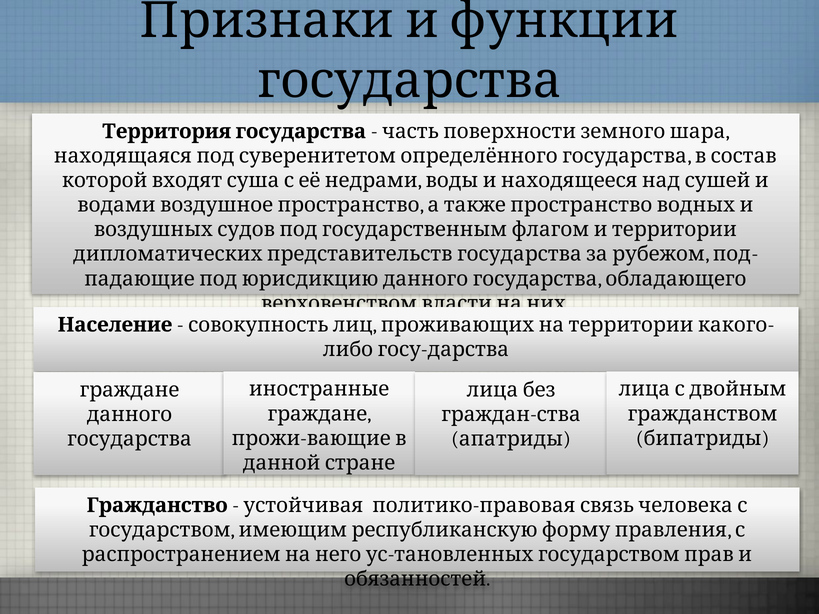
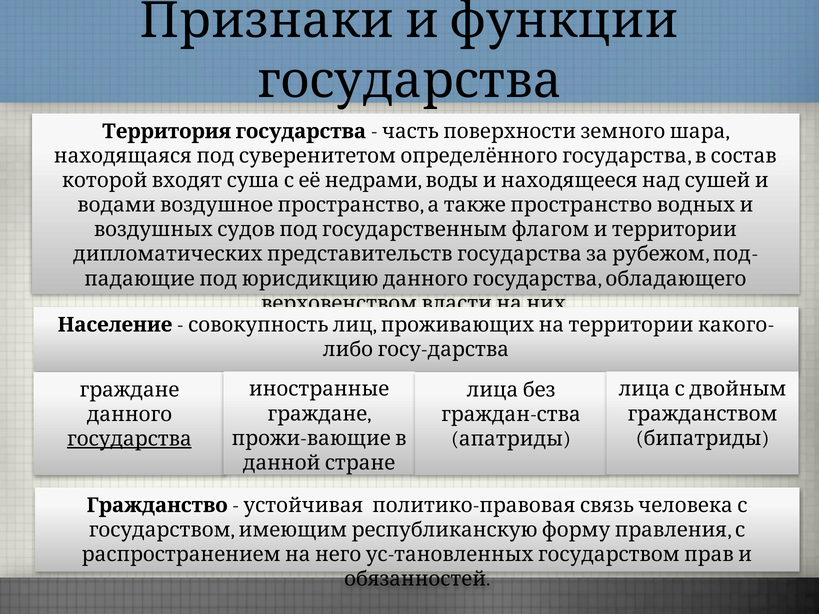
государства underline: none -> present (129, 439)
